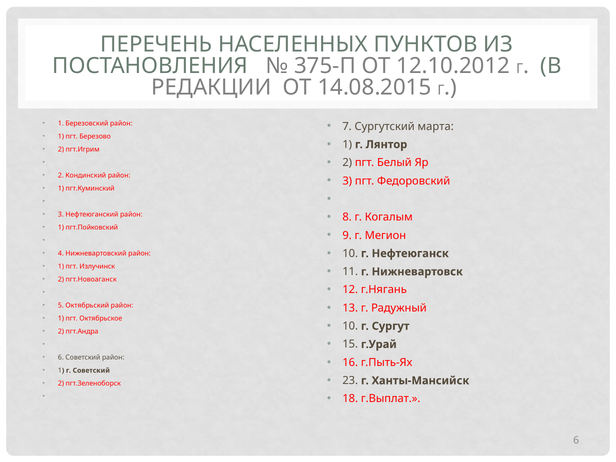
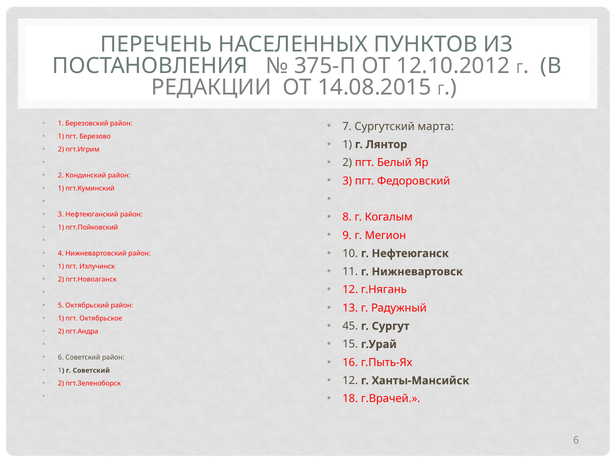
10: 10 -> 45 (350, 326)
23: 23 -> 12 (350, 381)
г.Выплат: г.Выплат -> г.Врачей (391, 399)
